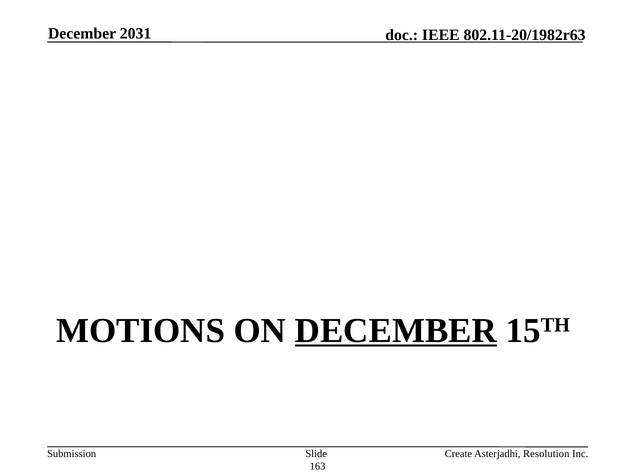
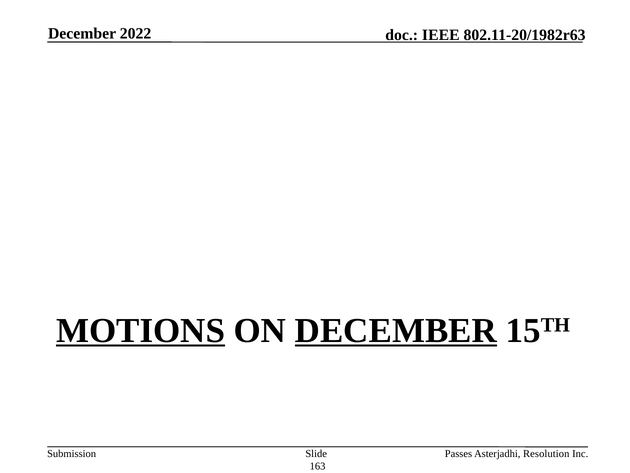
2031: 2031 -> 2022 (136, 33)
MOTIONS underline: none -> present (141, 330)
Create: Create -> Passes (458, 453)
